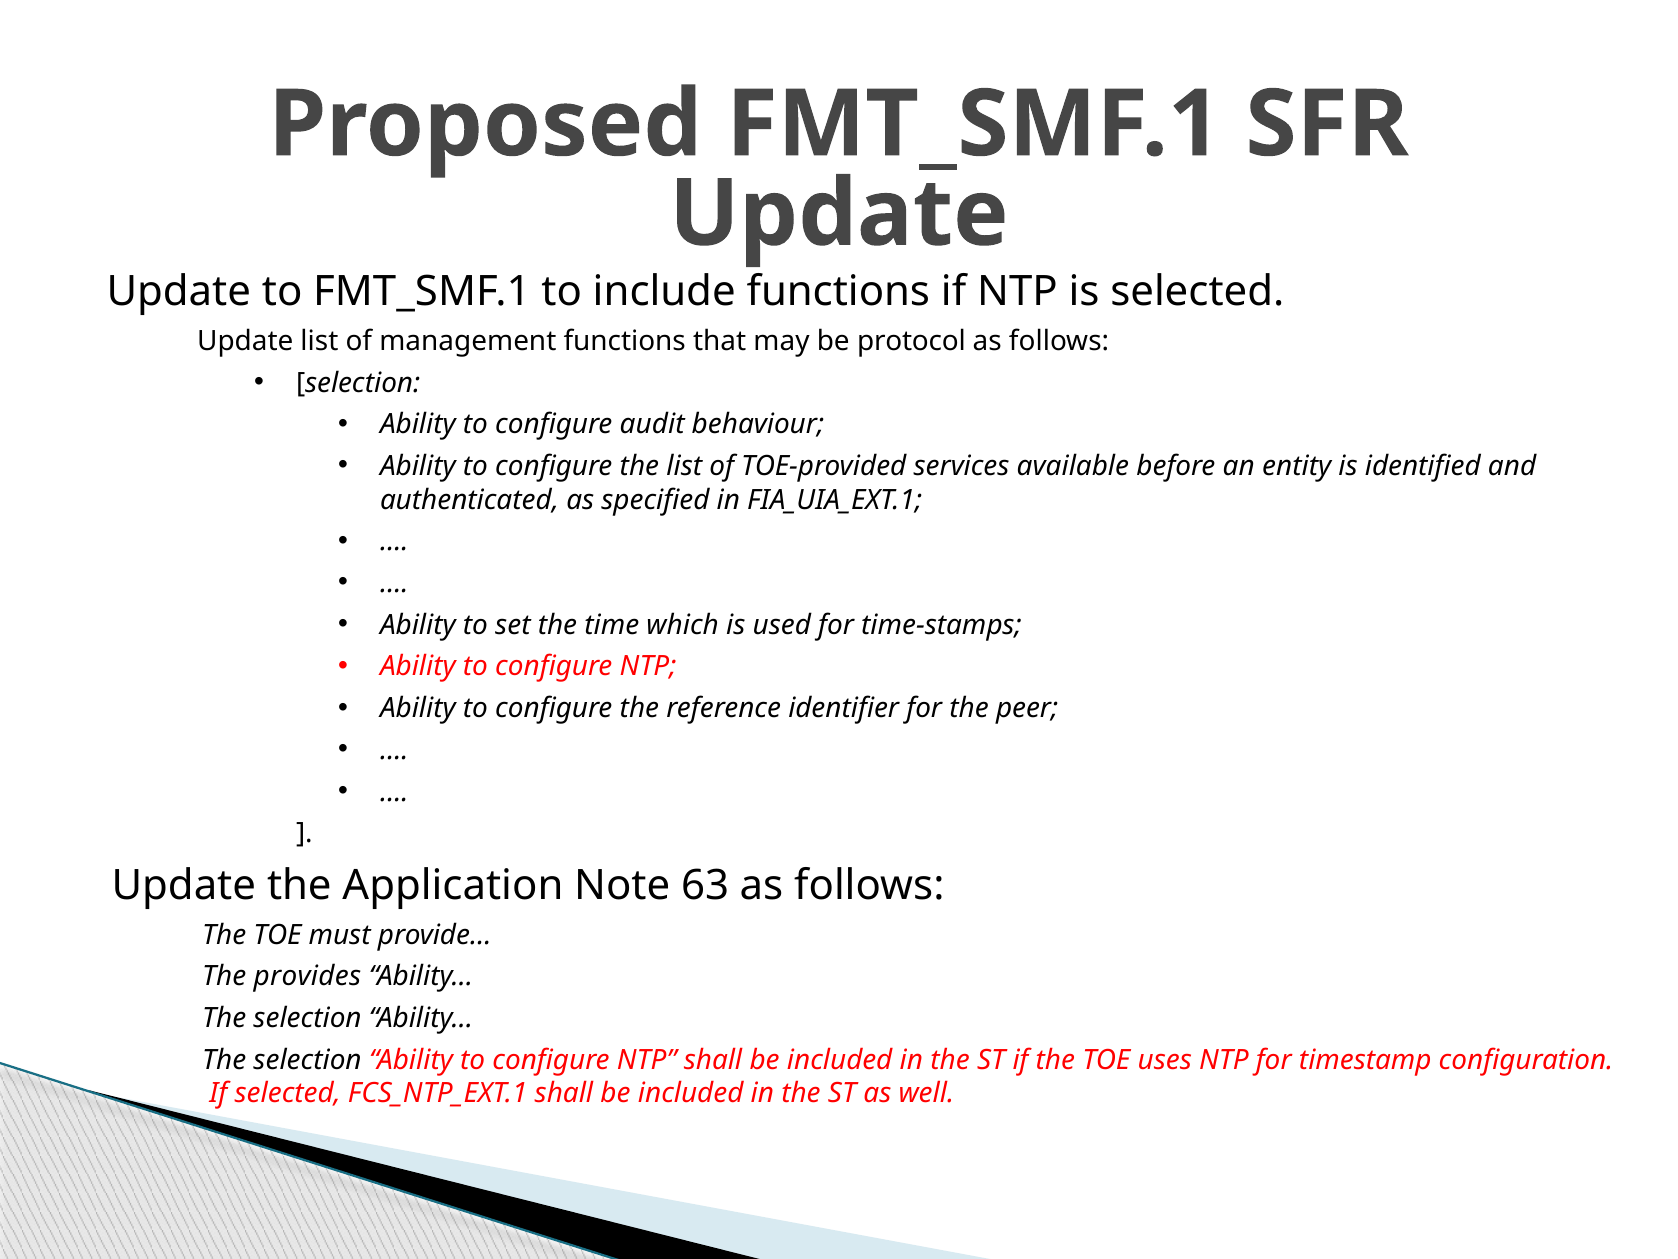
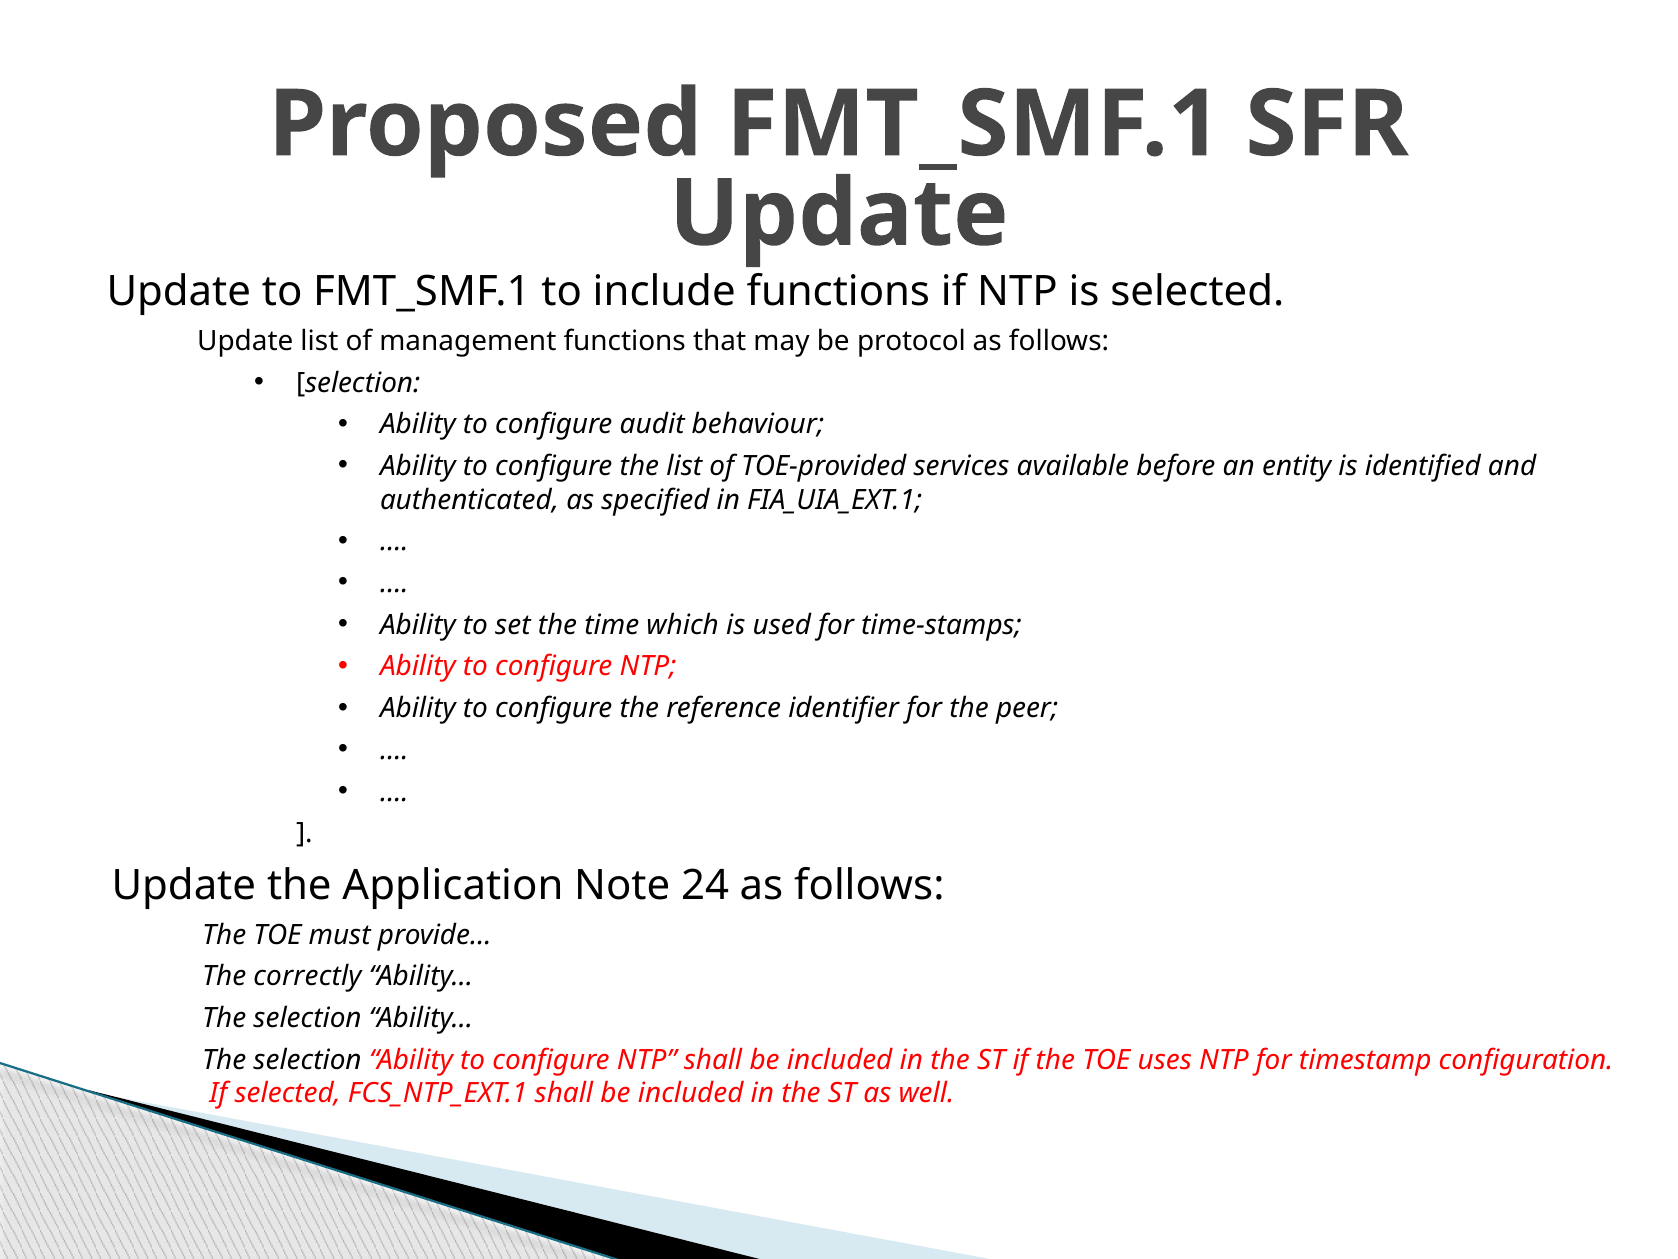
63: 63 -> 24 (705, 885)
provides: provides -> correctly (307, 976)
